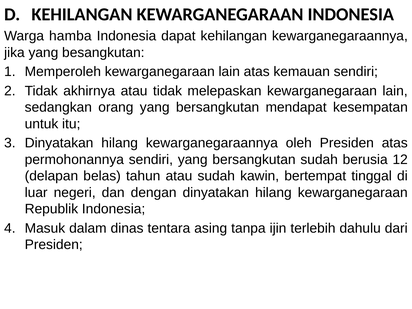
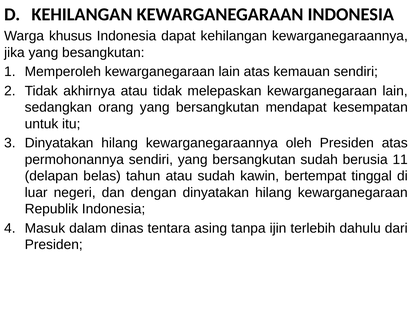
hamba: hamba -> khusus (70, 36)
12: 12 -> 11 (400, 160)
